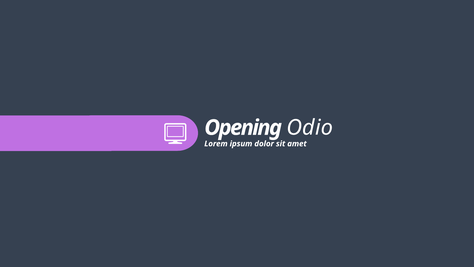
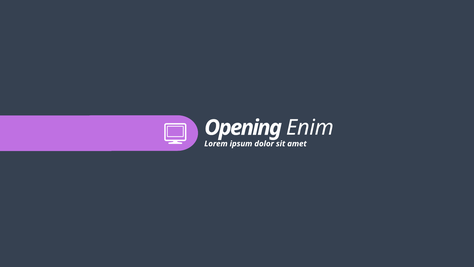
Odio: Odio -> Enim (310, 127)
